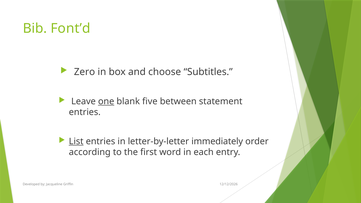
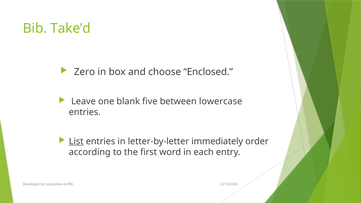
Font’d: Font’d -> Take’d (71, 28)
Subtitles: Subtitles -> Enclosed (208, 72)
one underline: present -> none (106, 101)
statement: statement -> lowercase (221, 101)
